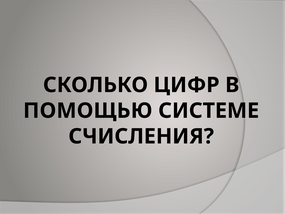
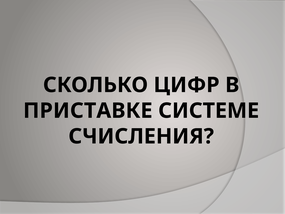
ПОМОЩЬЮ: ПОМОЩЬЮ -> ПРИСТАВКЕ (88, 111)
